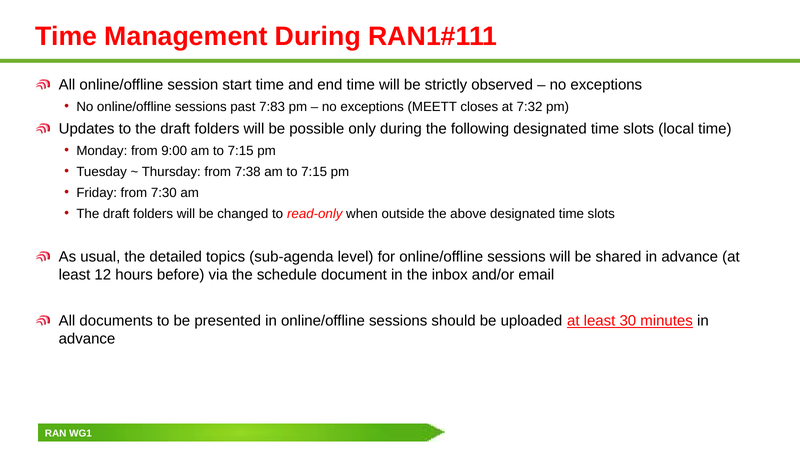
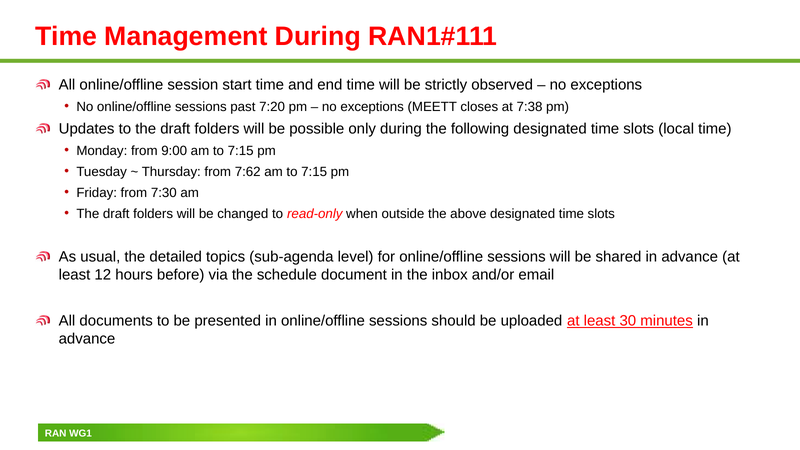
7:83: 7:83 -> 7:20 (272, 107)
7:32: 7:32 -> 7:38 (529, 107)
7:38: 7:38 -> 7:62 (248, 172)
